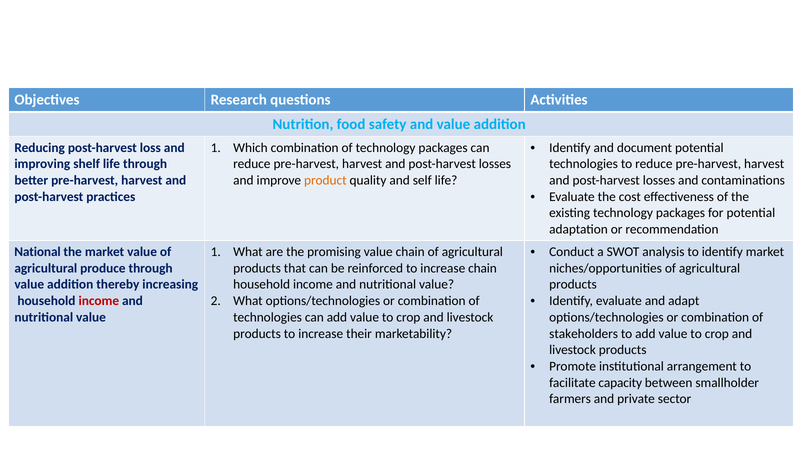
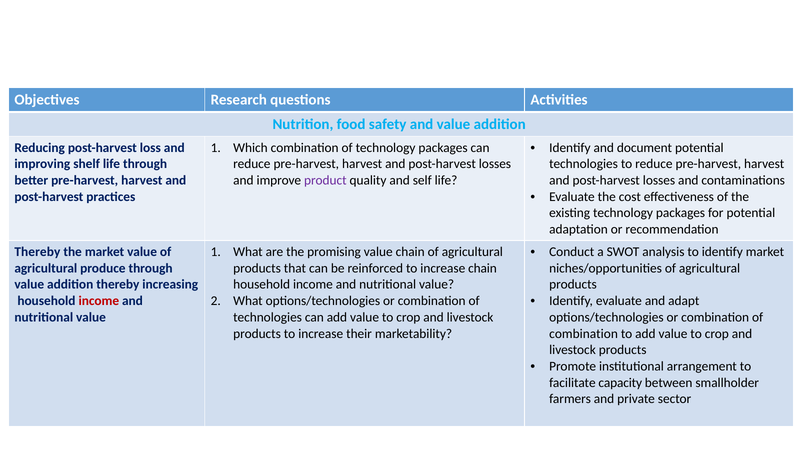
product colour: orange -> purple (325, 180)
National: National -> Thereby (37, 252)
stakeholders: stakeholders -> combination (584, 333)
